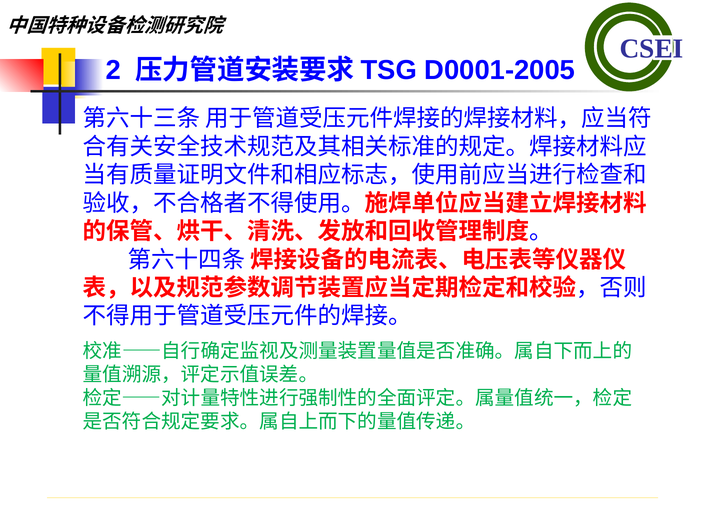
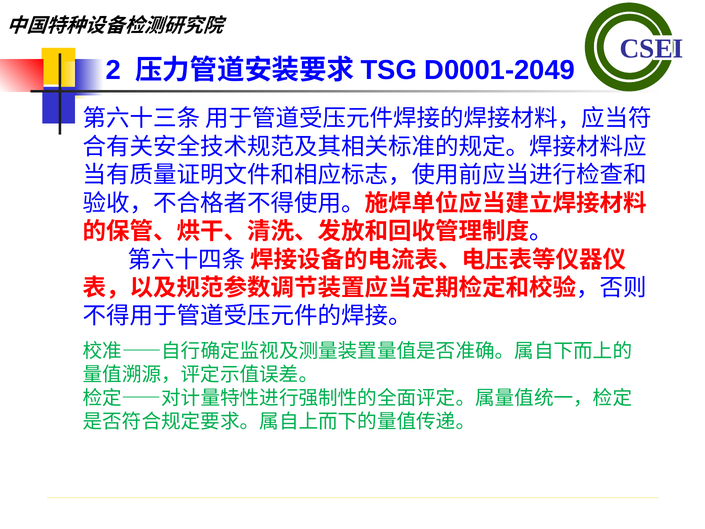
D0001-2005: D0001-2005 -> D0001-2049 (500, 70)
